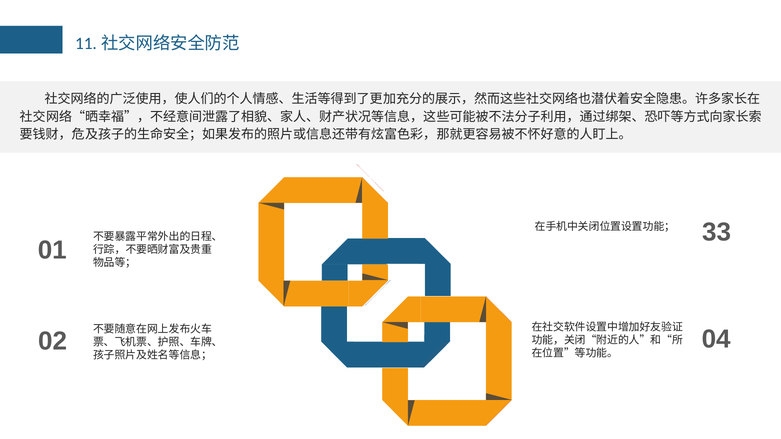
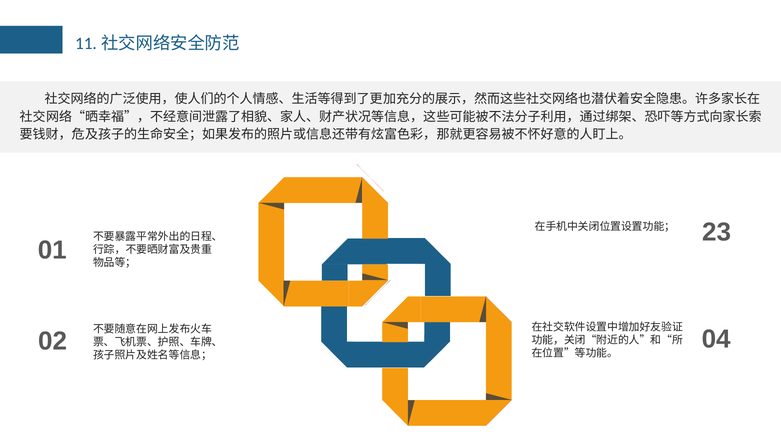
33: 33 -> 23 (717, 232)
